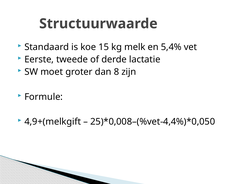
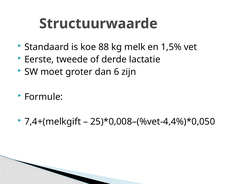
15: 15 -> 88 (104, 47)
5,4%: 5,4% -> 1,5% (171, 47)
8: 8 -> 6 (116, 72)
4,9+(melkgift: 4,9+(melkgift -> 7,4+(melkgift (53, 121)
